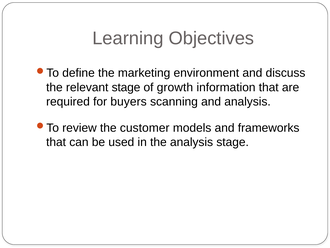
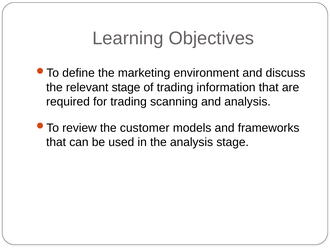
of growth: growth -> trading (175, 87)
for buyers: buyers -> trading (129, 101)
